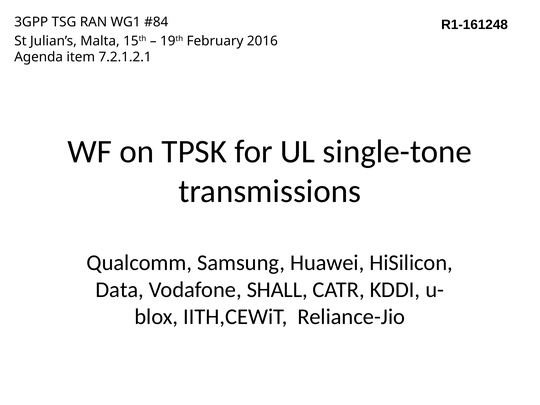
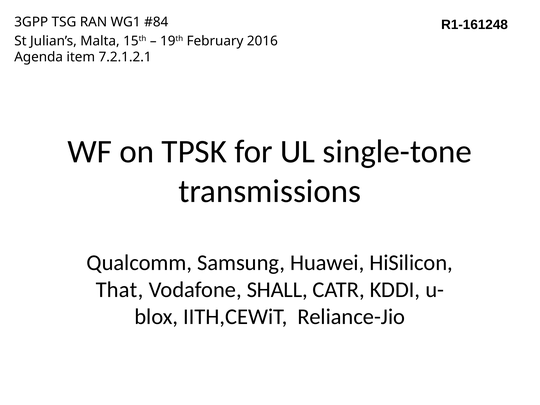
Data: Data -> That (120, 290)
